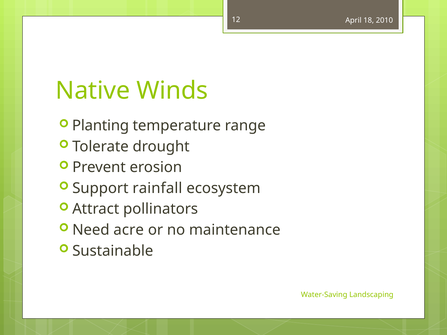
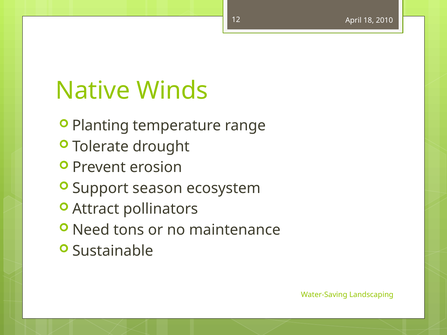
rainfall: rainfall -> season (157, 188)
acre: acre -> tons (129, 230)
